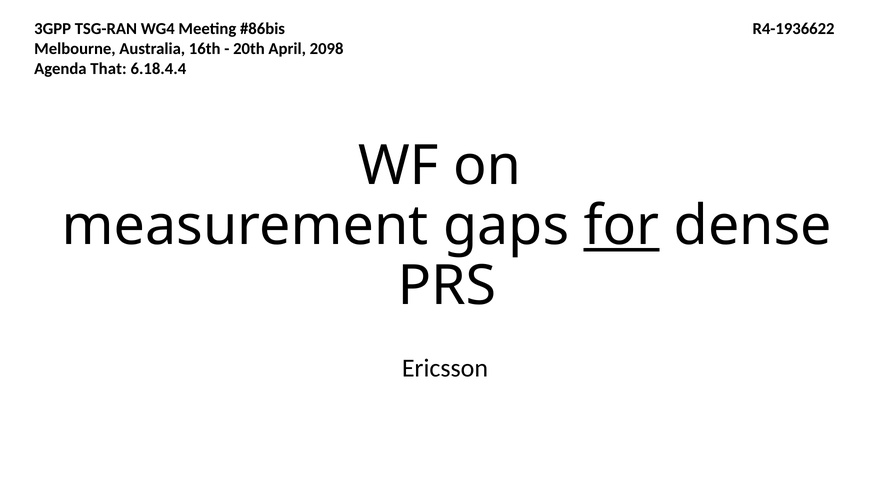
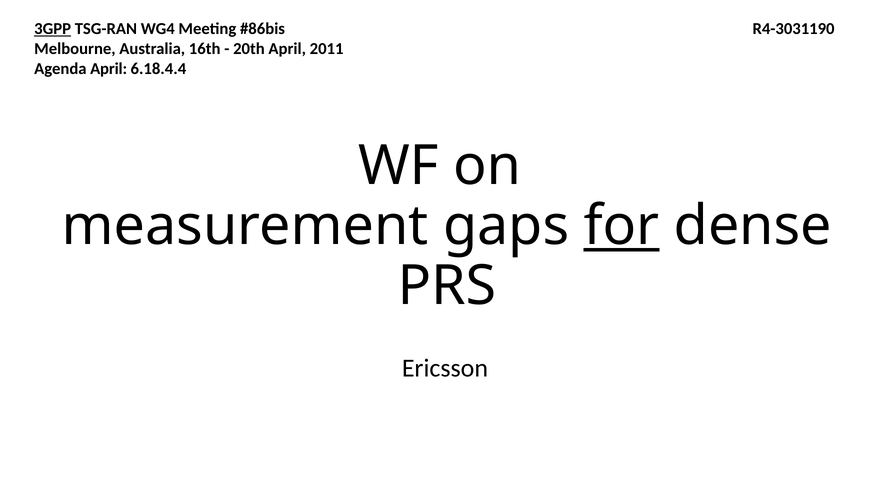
3GPP underline: none -> present (53, 29)
R4-1936622: R4-1936622 -> R4-3031190 (794, 29)
2098: 2098 -> 2011 (327, 49)
Agenda That: That -> April (109, 69)
